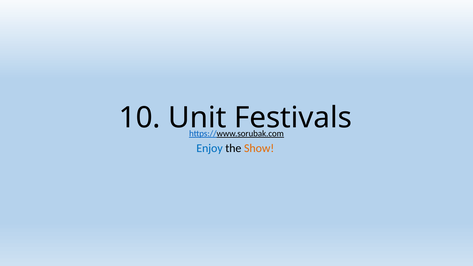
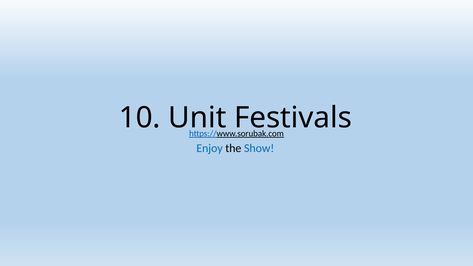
Show colour: orange -> blue (259, 148)
